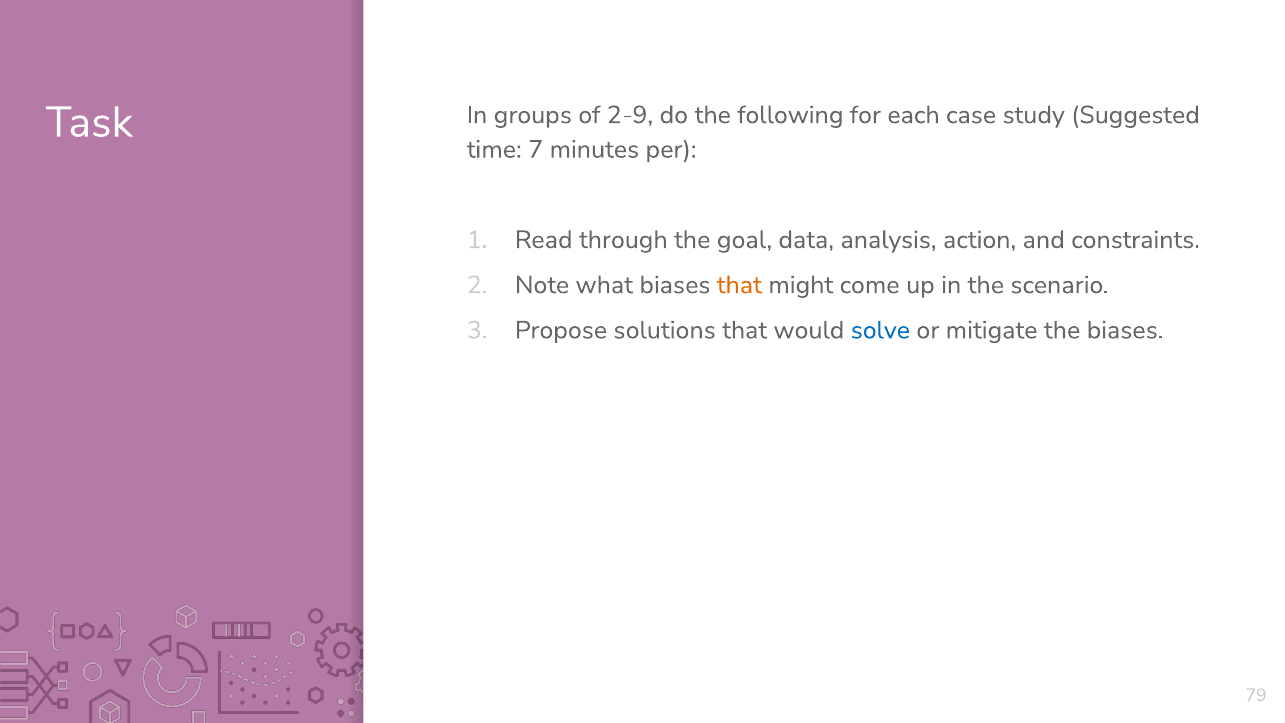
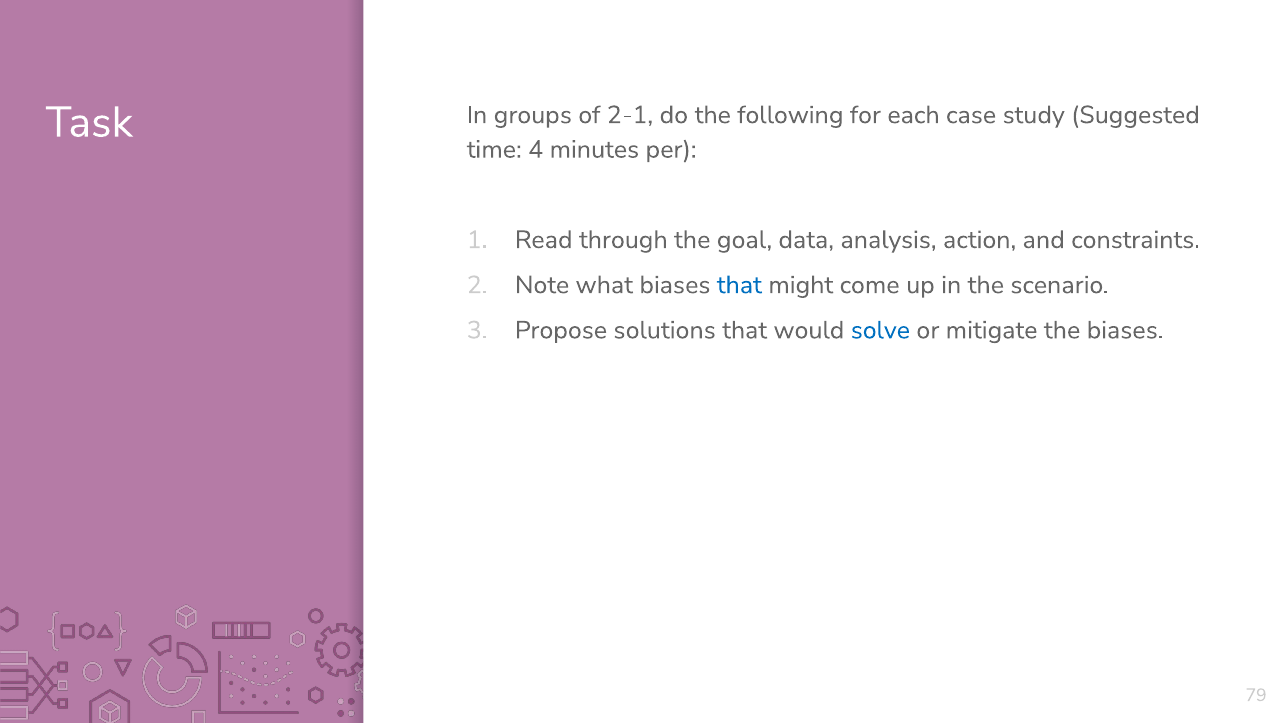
2-9: 2-9 -> 2-1 (630, 115)
7: 7 -> 4 (536, 149)
that colour: orange -> blue (739, 285)
